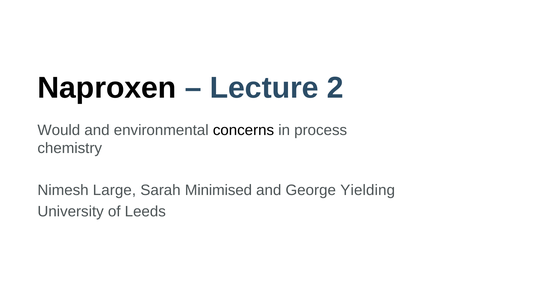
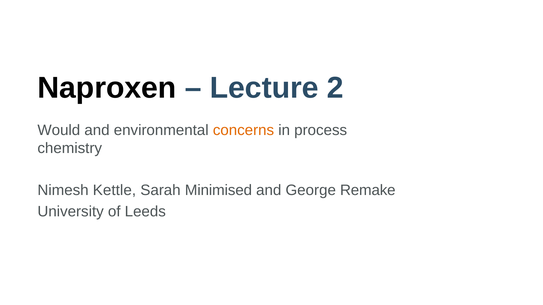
concerns colour: black -> orange (243, 130)
Large: Large -> Kettle (114, 191)
Yielding: Yielding -> Remake (368, 191)
